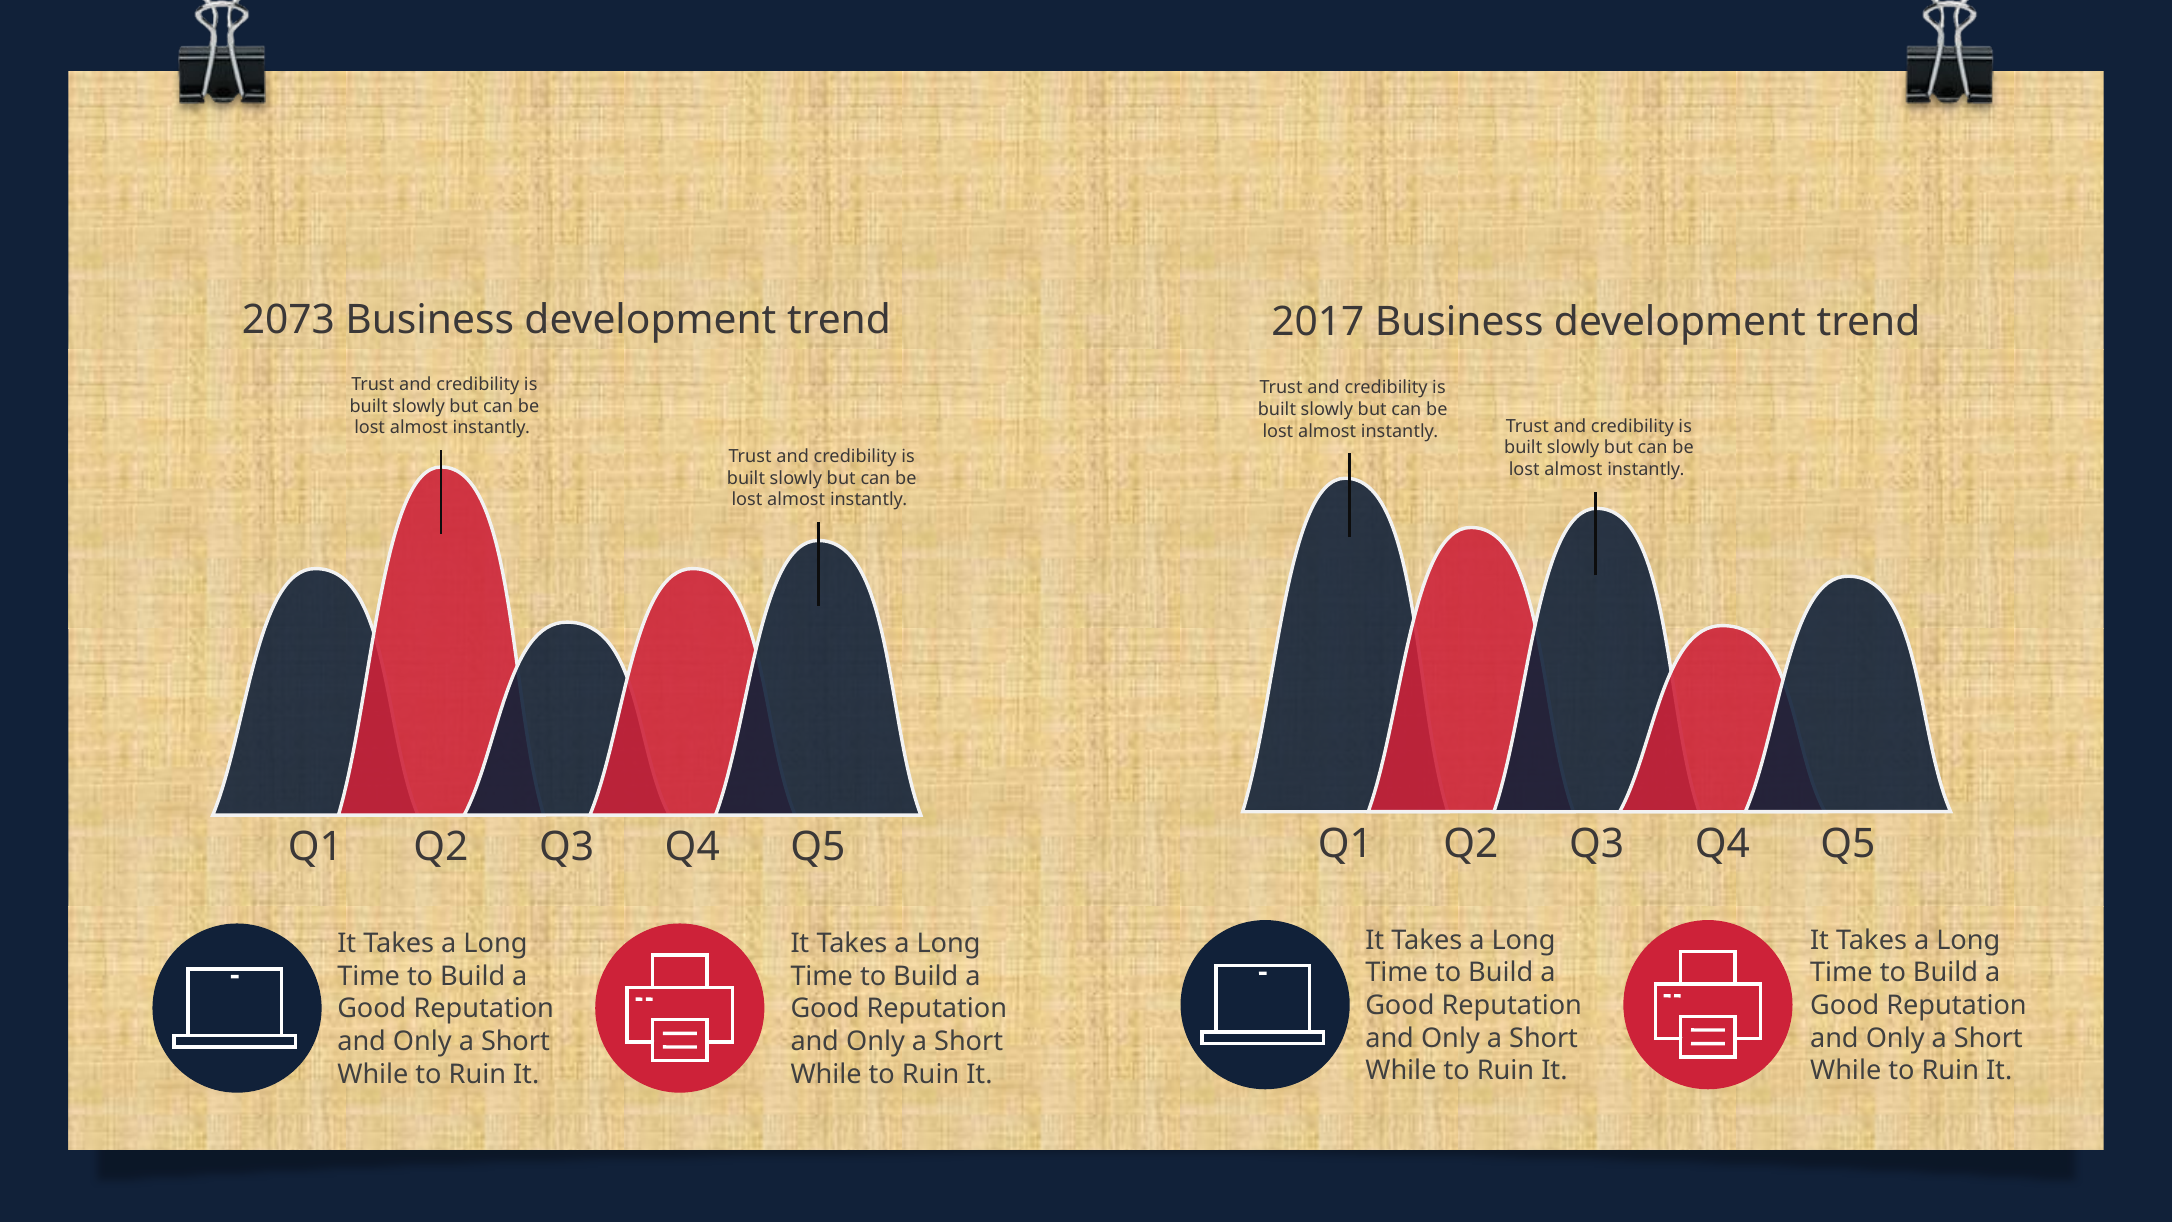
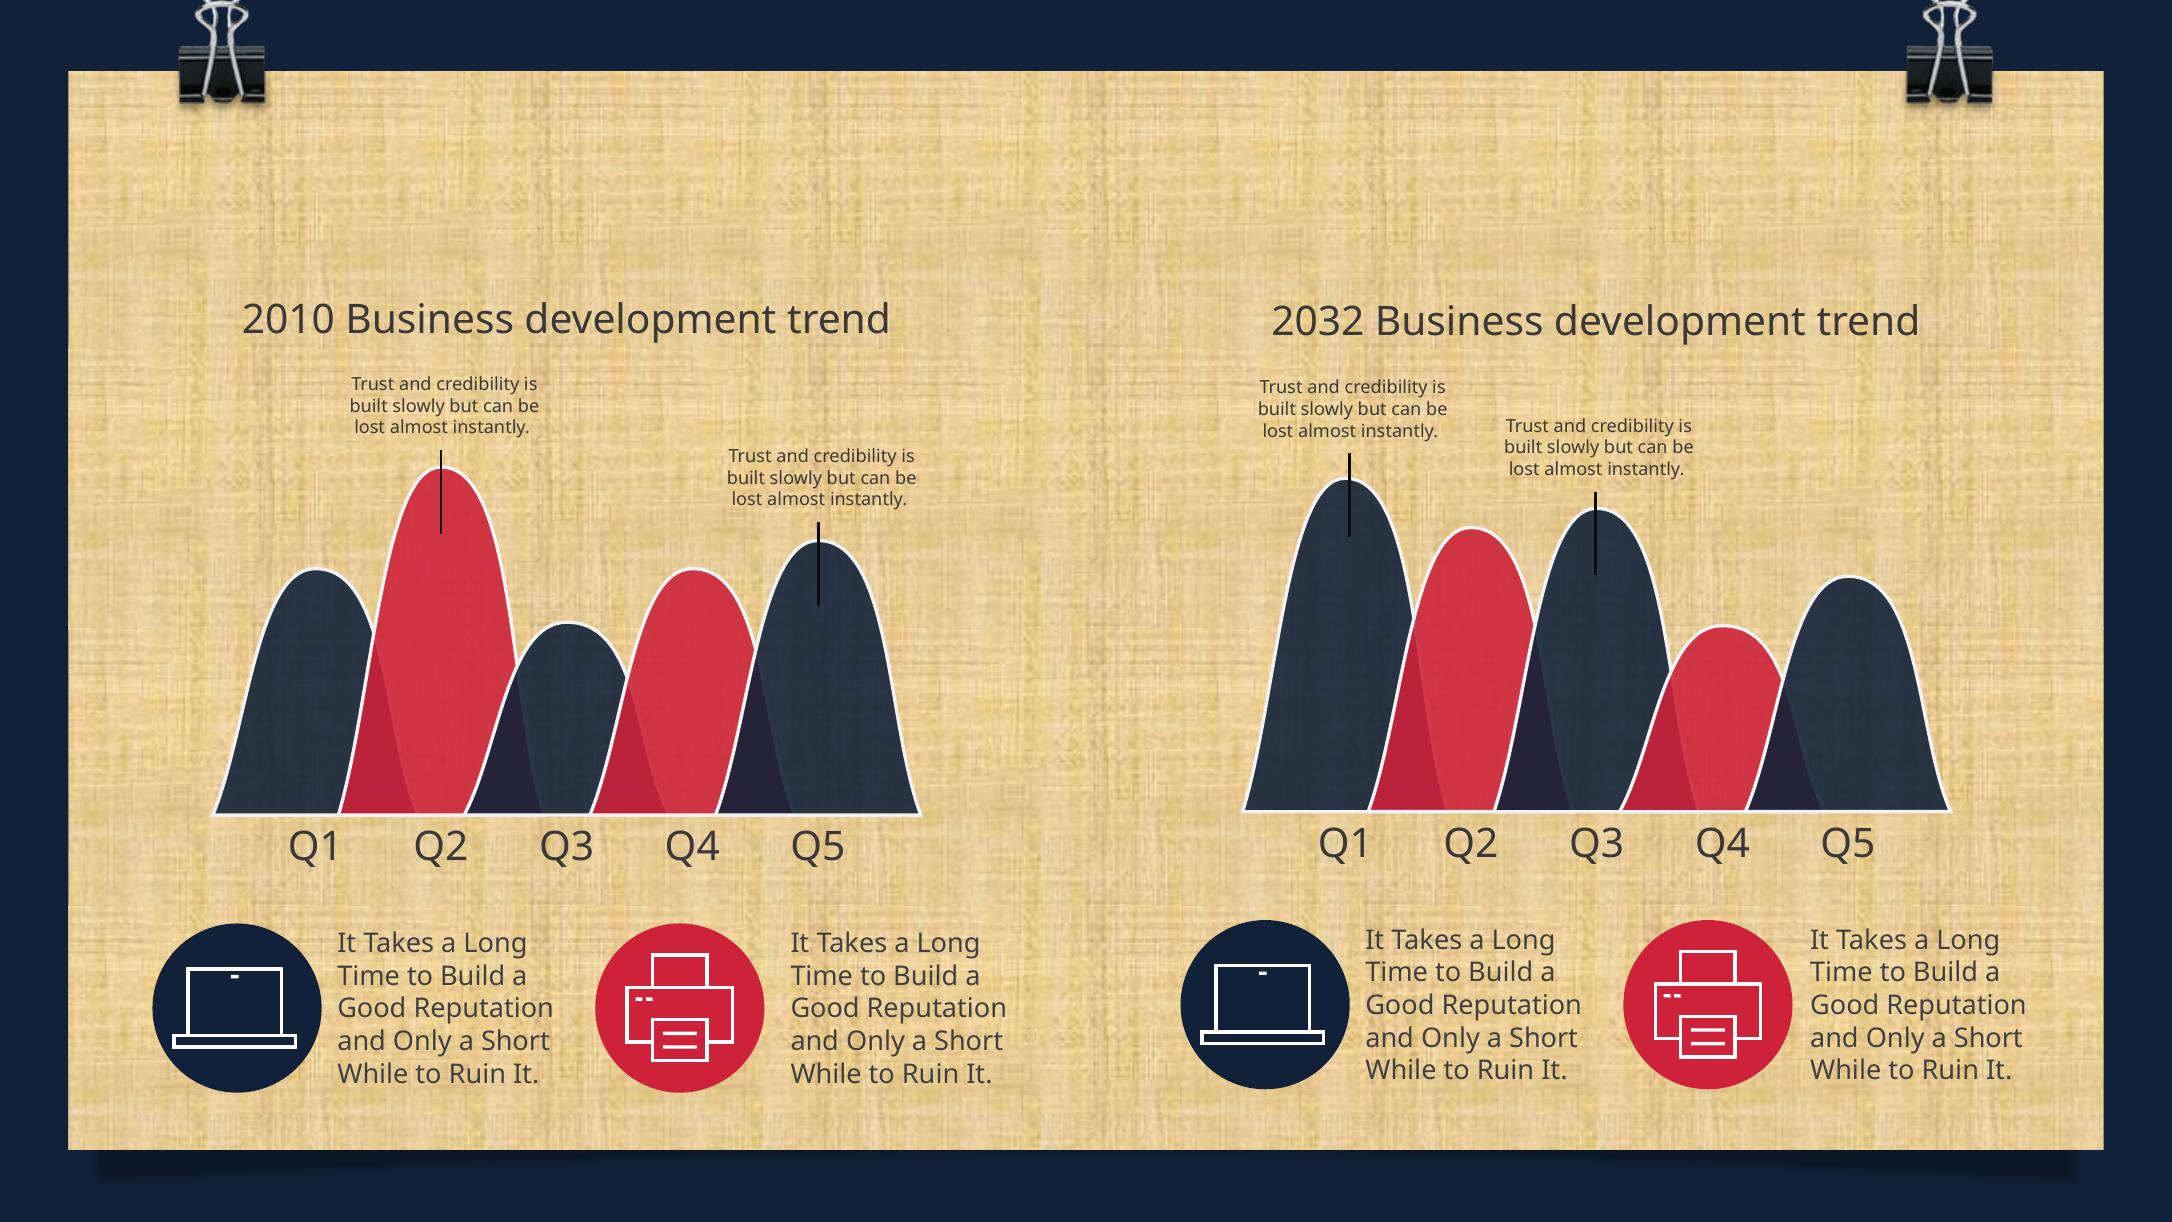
2073: 2073 -> 2010 (288, 320)
2017: 2017 -> 2032 (1318, 322)
